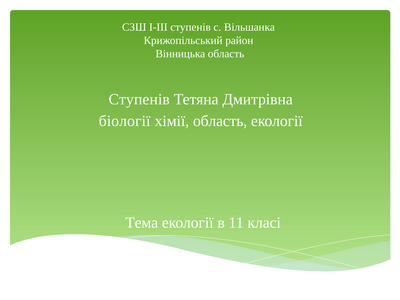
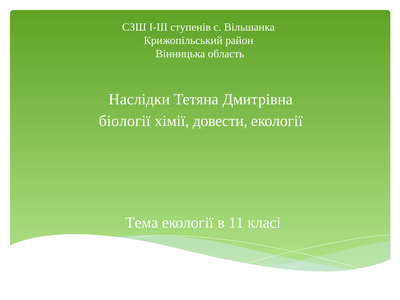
Ступенів: Ступенів -> Наслідки (139, 99)
хімії область: область -> довести (220, 121)
